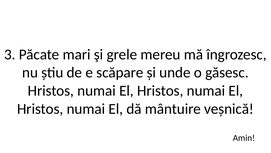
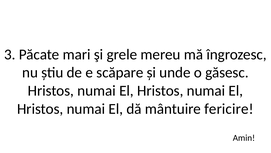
veșnică: veșnică -> fericire (229, 108)
